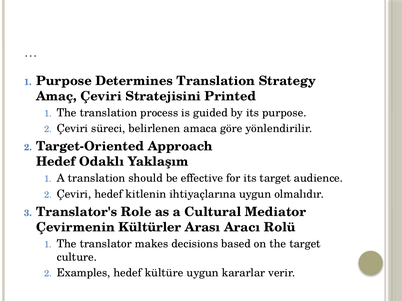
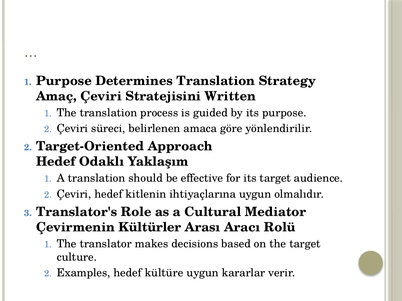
Printed: Printed -> Written (230, 96)
